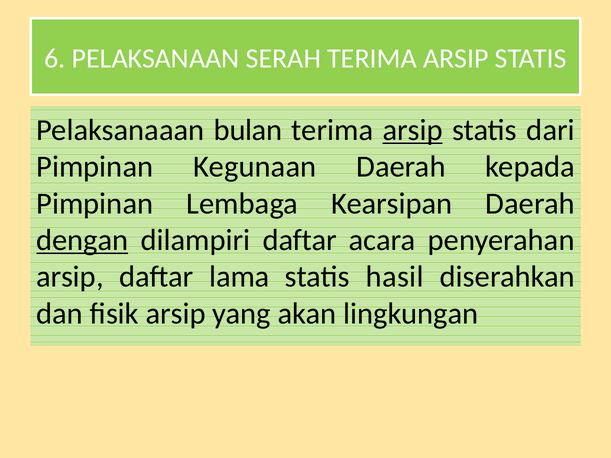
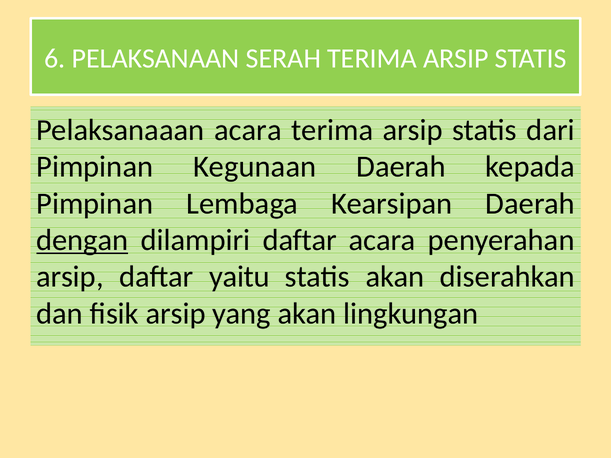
Pelaksanaaan bulan: bulan -> acara (248, 130)
arsip underline: present -> none (413, 130)
lama: lama -> yaitu (239, 277)
statis hasil: hasil -> akan (395, 277)
